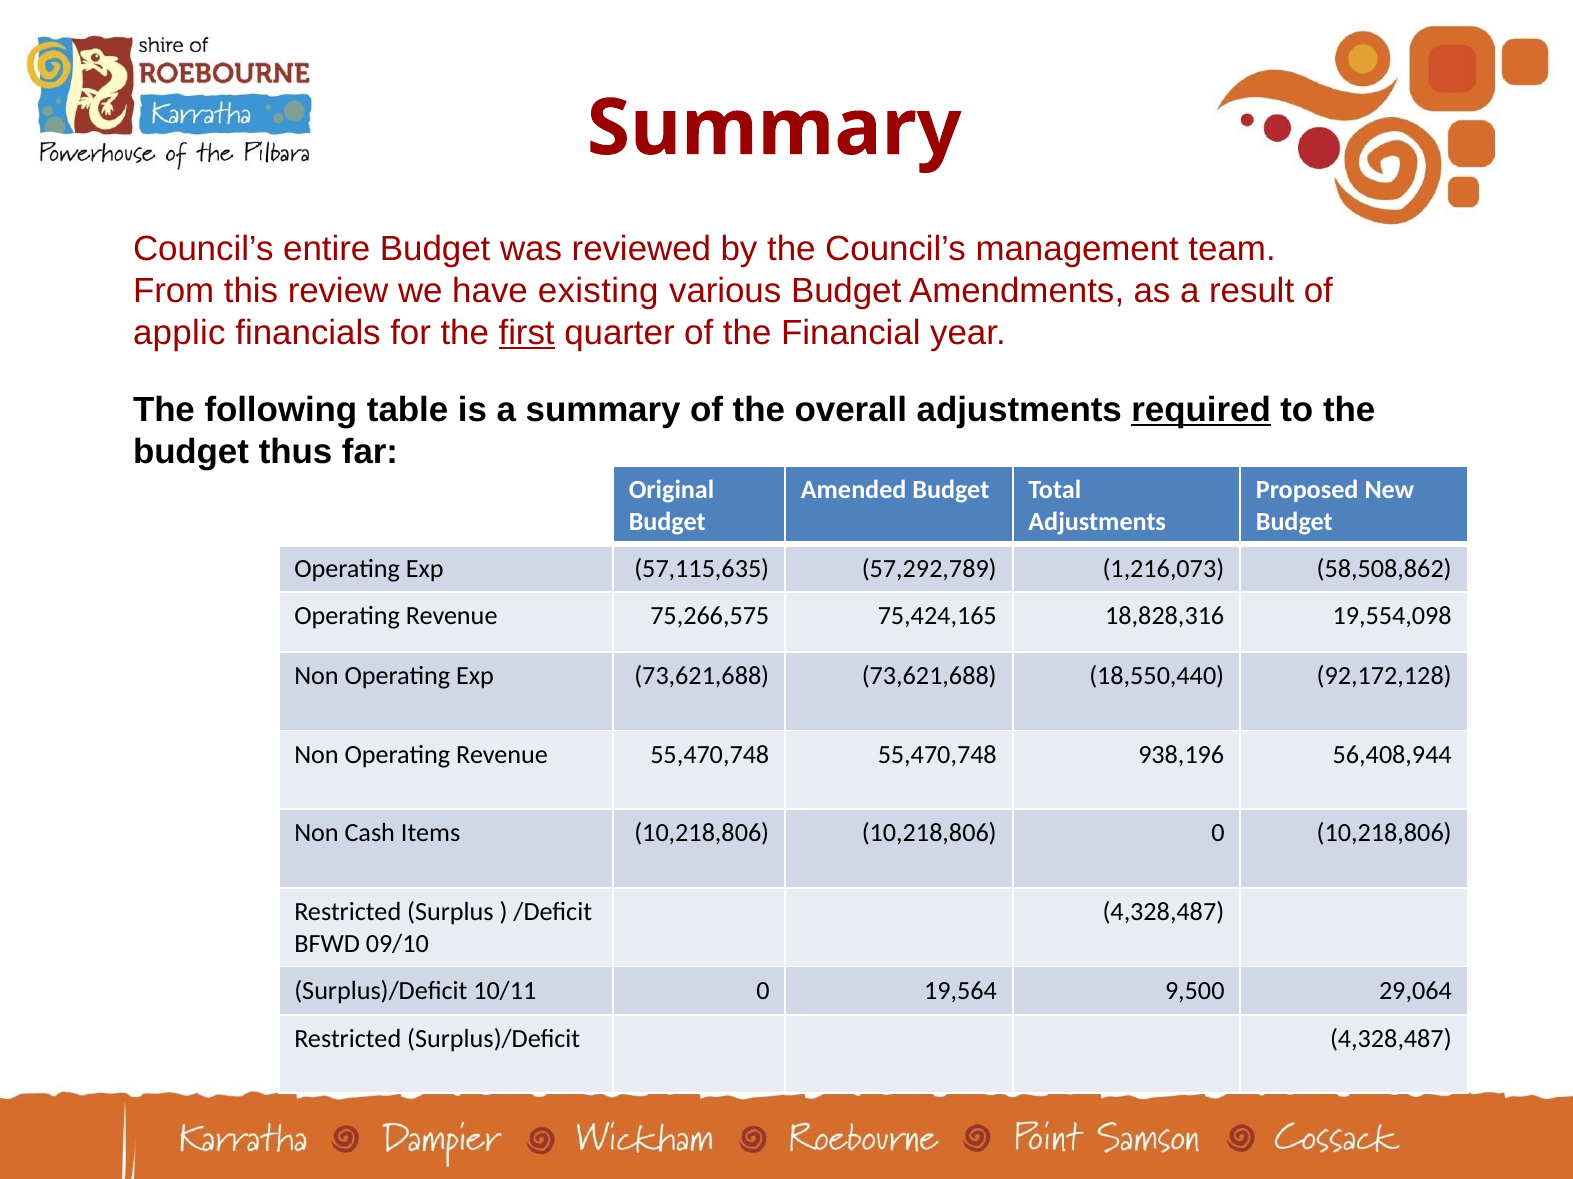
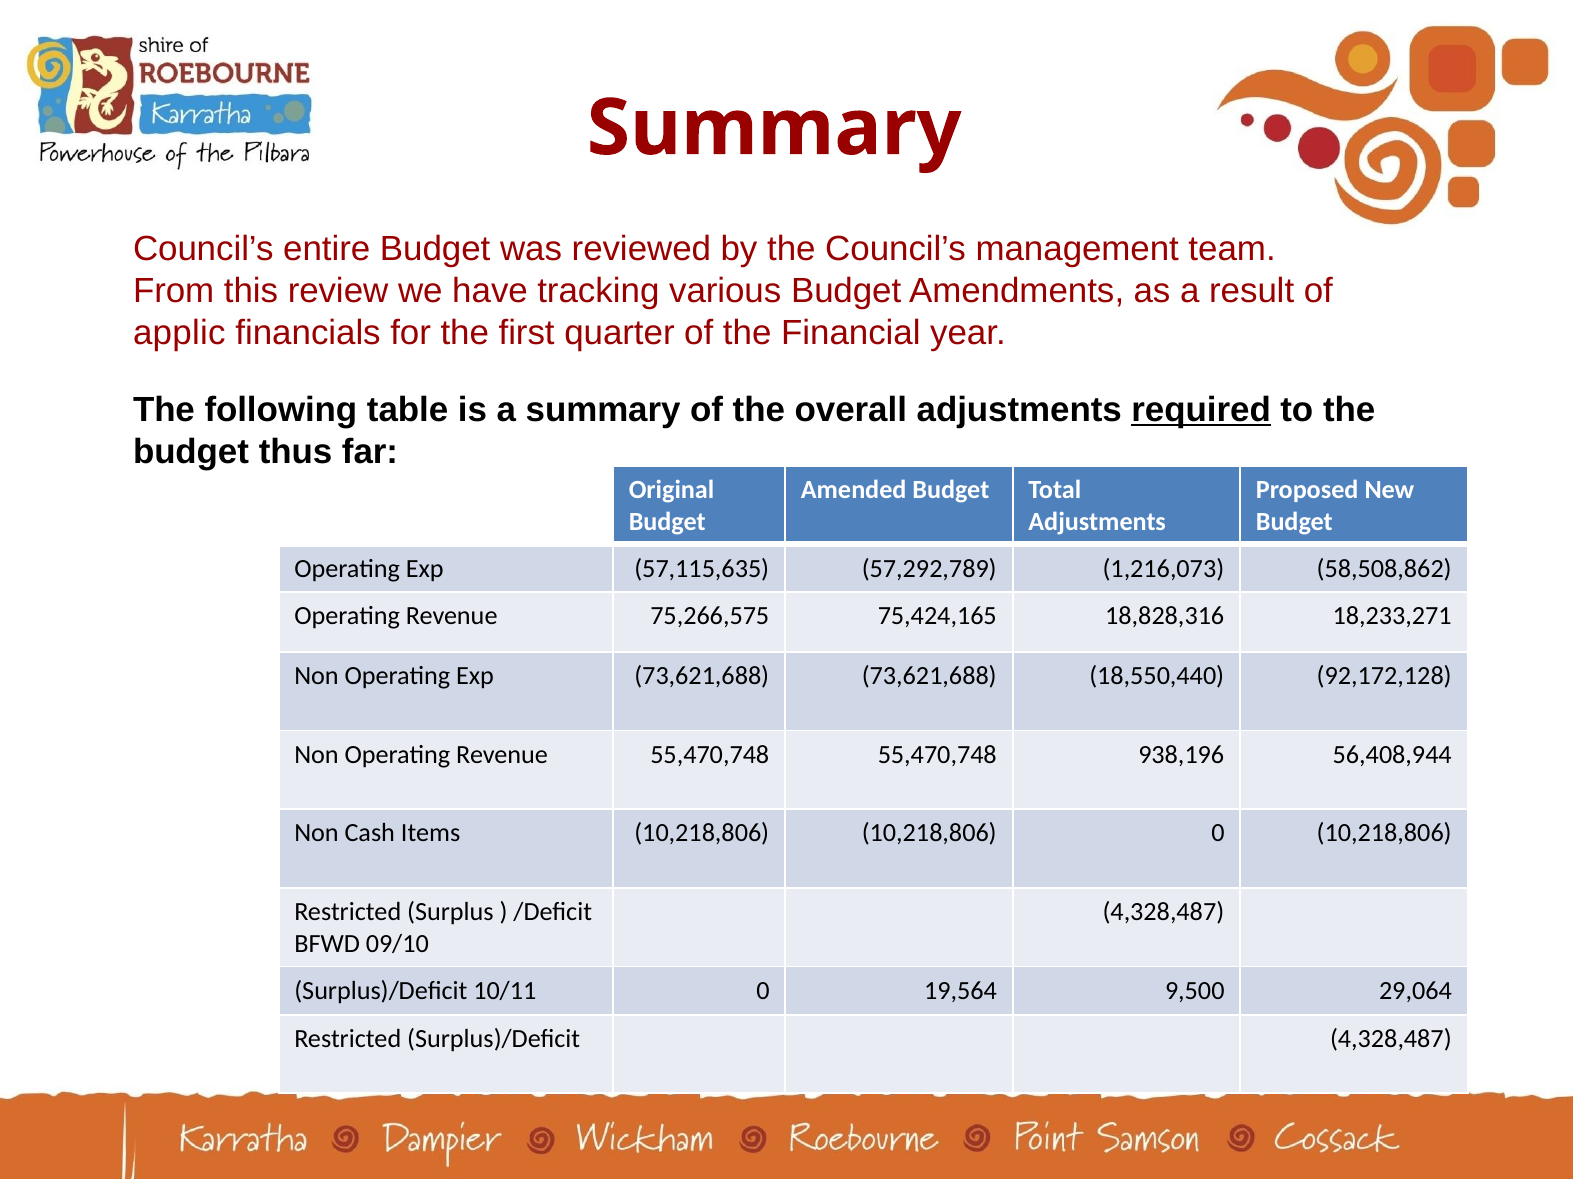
existing: existing -> tracking (598, 291)
first underline: present -> none (527, 333)
19,554,098: 19,554,098 -> 18,233,271 (1392, 616)
